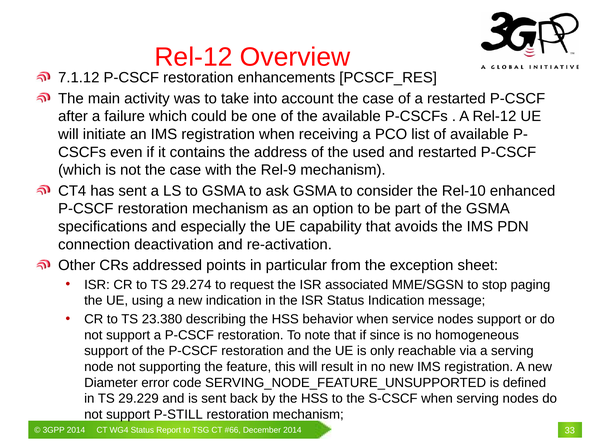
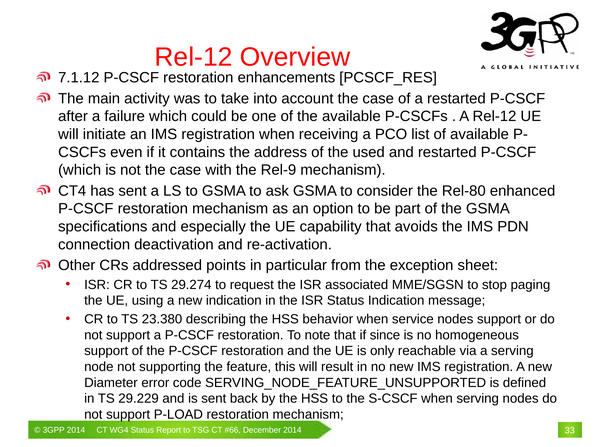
Rel-10: Rel-10 -> Rel-80 (464, 191)
P-STILL: P-STILL -> P-LOAD (178, 414)
